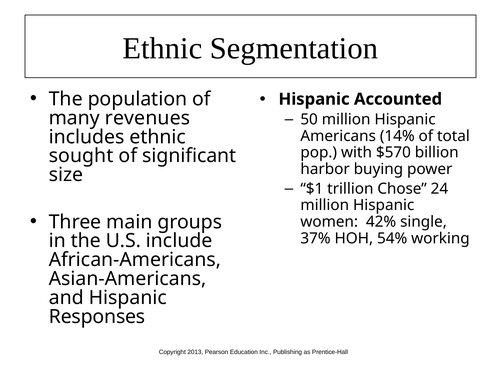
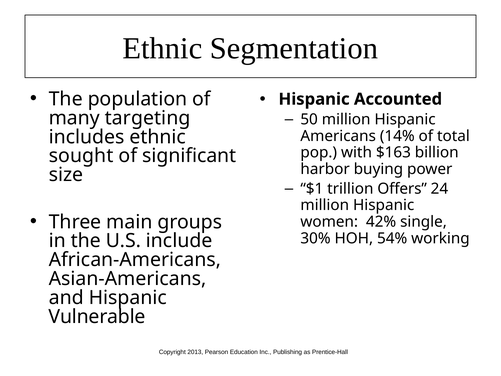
revenues: revenues -> targeting (148, 118)
$570: $570 -> $163 (393, 152)
Chose: Chose -> Offers (402, 189)
37%: 37% -> 30% (315, 238)
Responses: Responses -> Vulnerable (97, 317)
